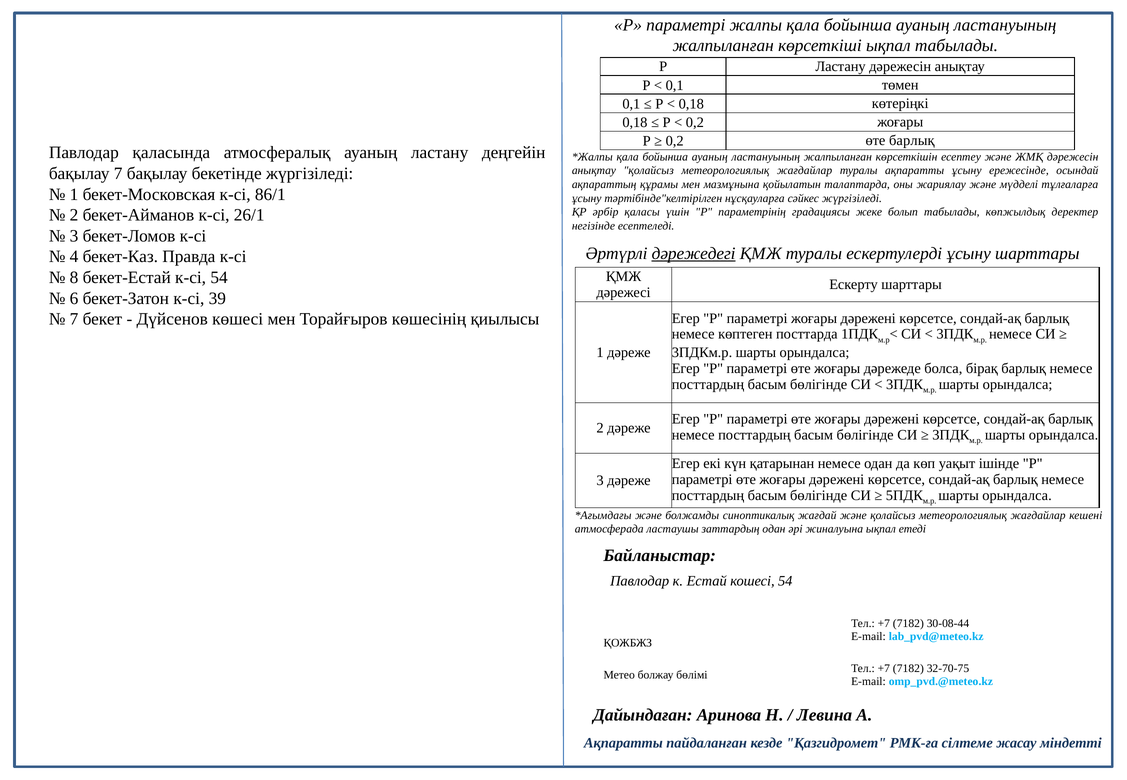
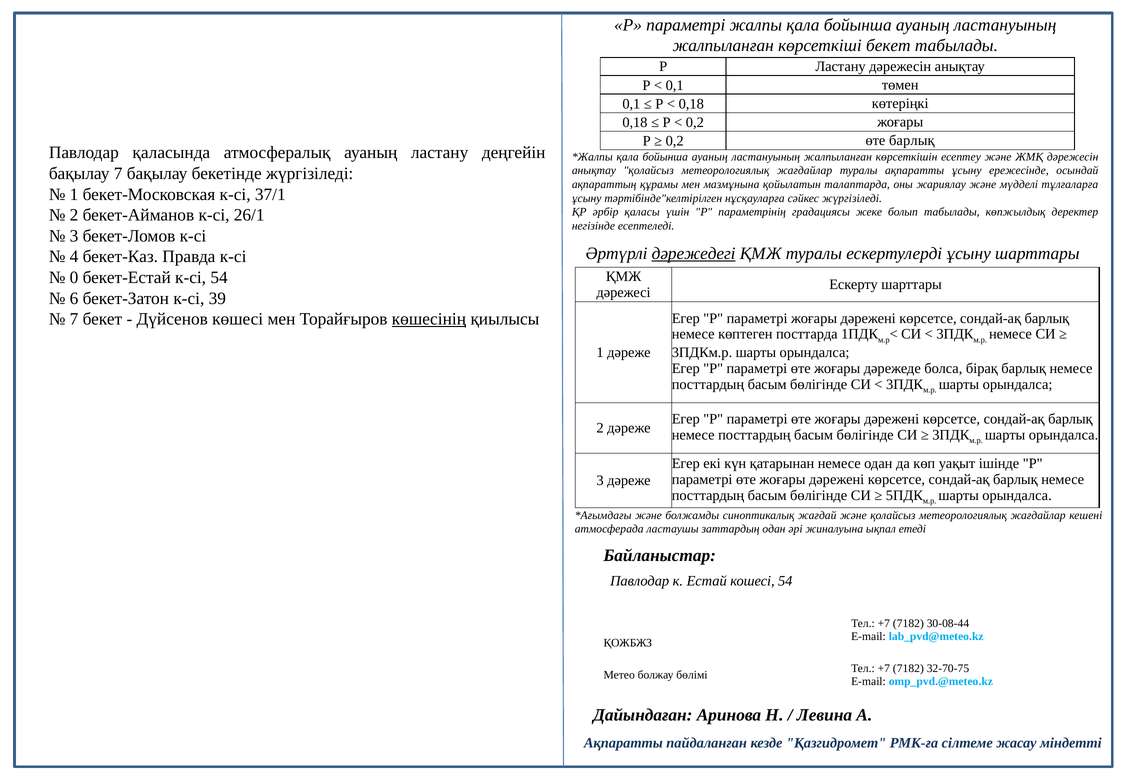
көрсеткіші ықпал: ықпал -> бекет (888, 46)
86/1: 86/1 -> 37/1 (270, 194)
8: 8 -> 0 (74, 278)
көшесінің underline: none -> present (429, 319)
